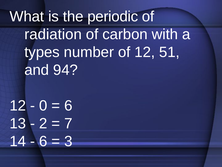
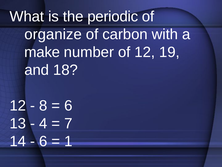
radiation: radiation -> organize (53, 34)
types: types -> make (42, 52)
51: 51 -> 19 (169, 52)
94: 94 -> 18 (65, 70)
0: 0 -> 8 (43, 105)
2: 2 -> 4 (43, 123)
3: 3 -> 1 (68, 141)
